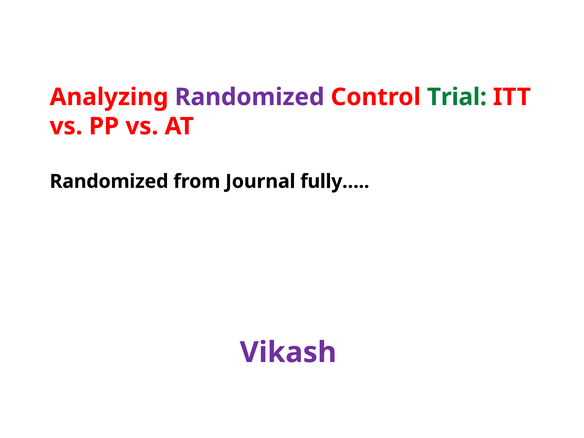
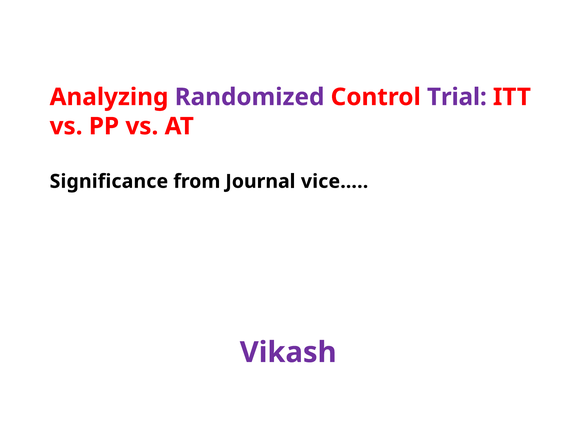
Trial colour: green -> purple (457, 97)
Randomized: Randomized -> Significance (109, 181)
fully…: fully… -> vice… (335, 181)
